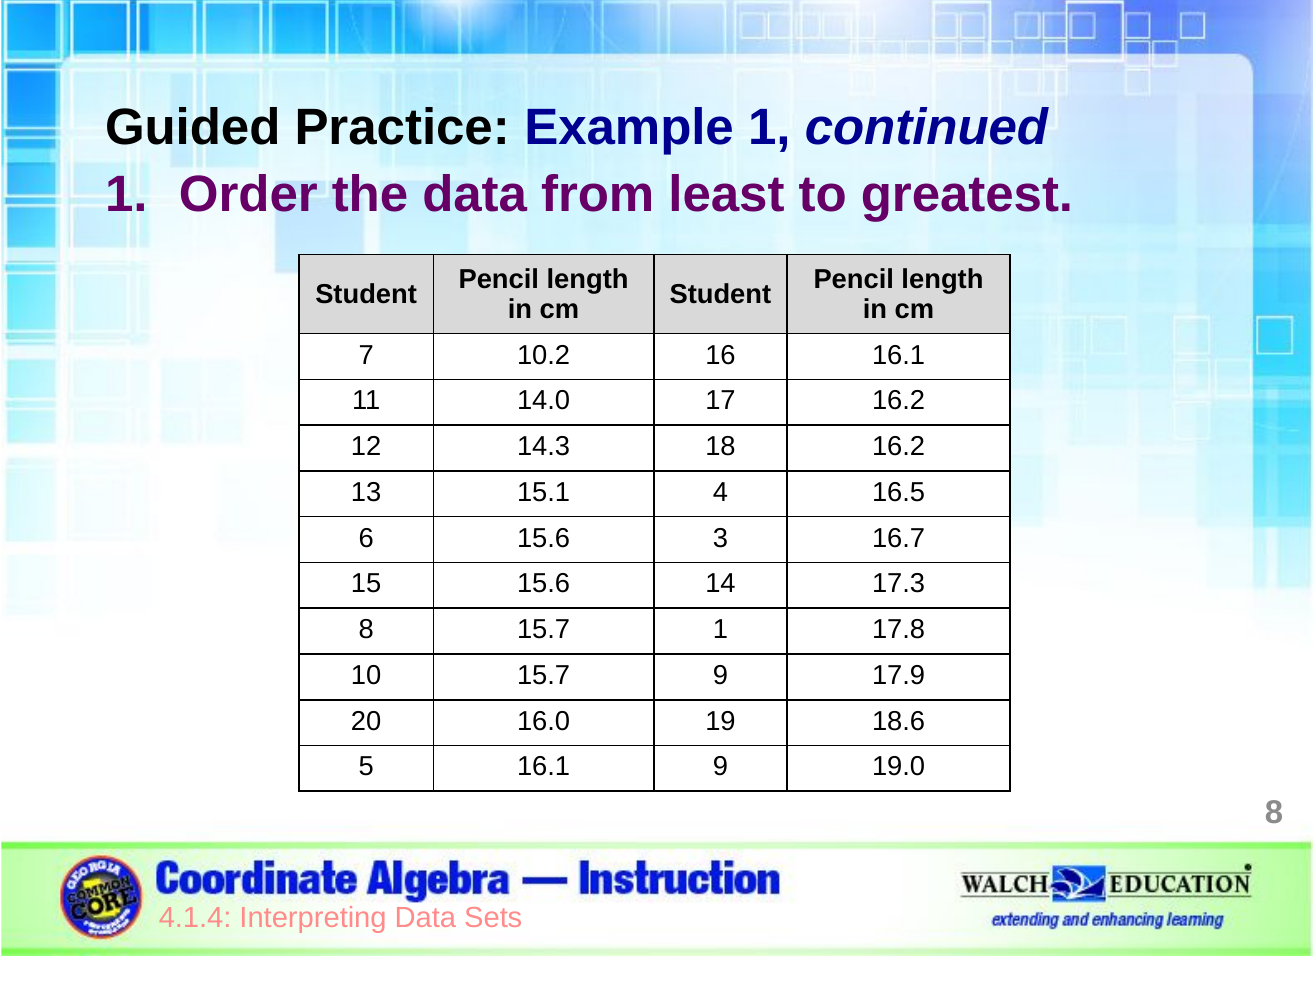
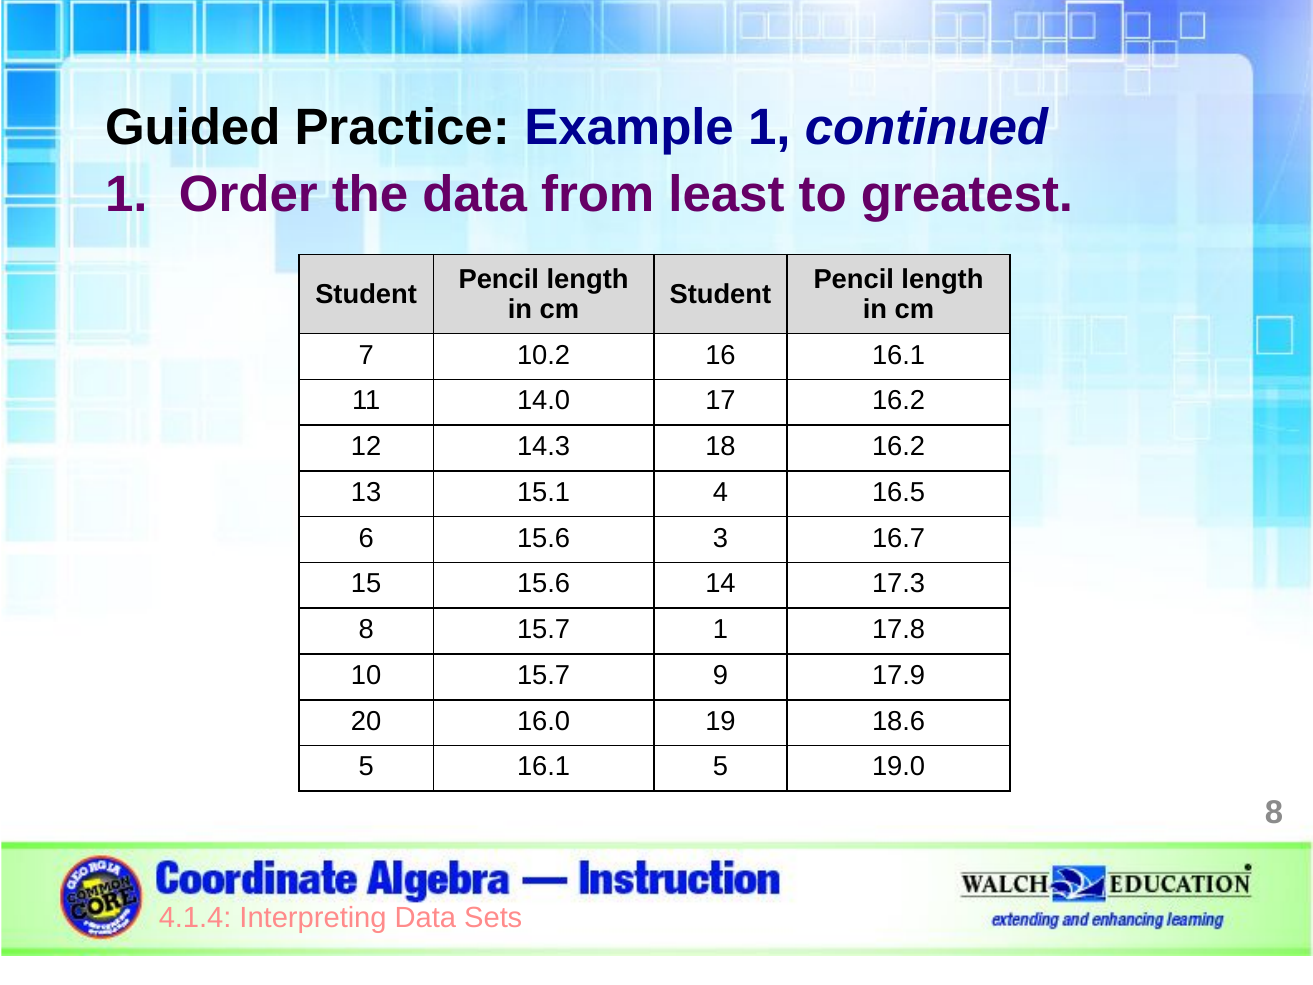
16.1 9: 9 -> 5 (721, 767)
